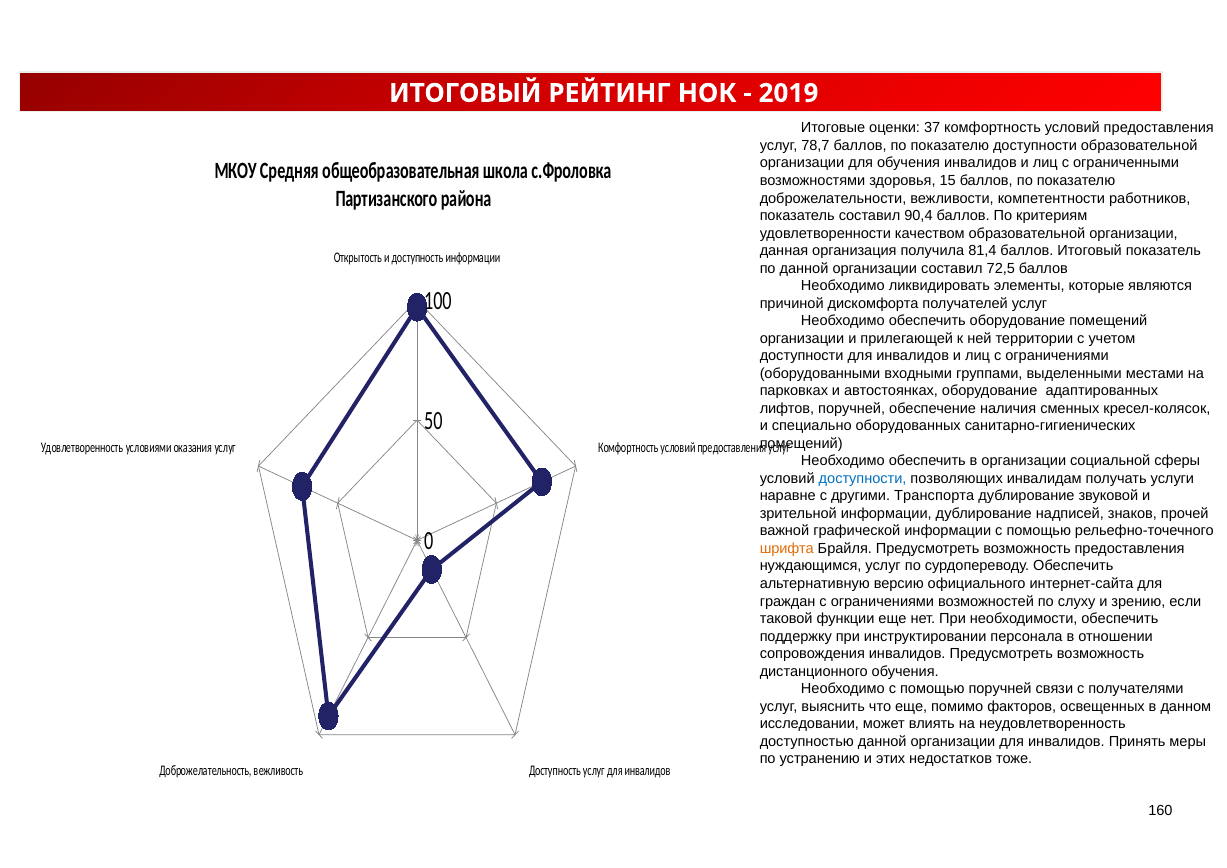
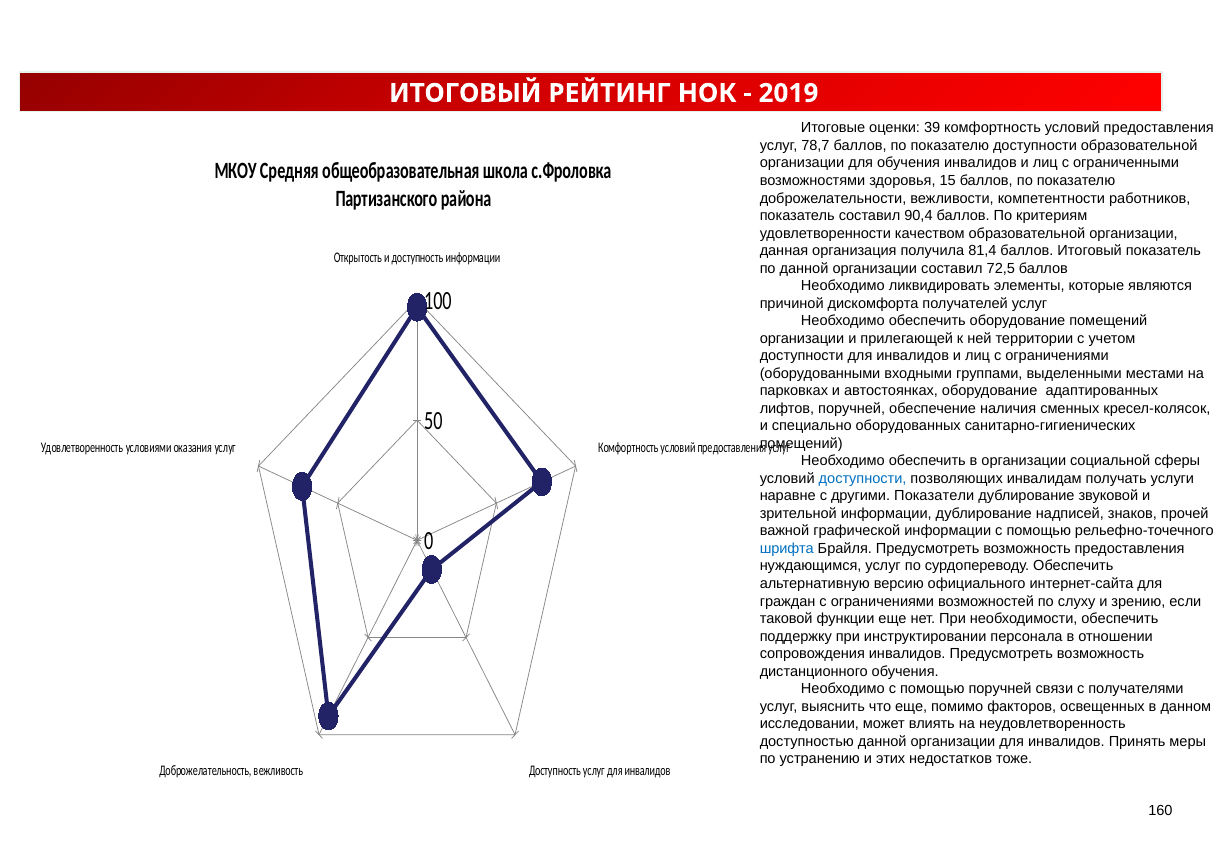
37: 37 -> 39 (932, 128)
Транспорта: Транспорта -> Показатели (934, 496)
шрифта colour: orange -> blue (787, 548)
